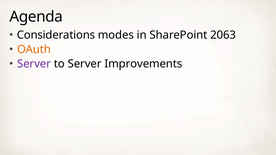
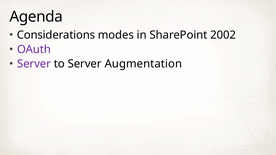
2063: 2063 -> 2002 (223, 35)
OAuth colour: orange -> purple (34, 49)
Improvements: Improvements -> Augmentation (143, 64)
